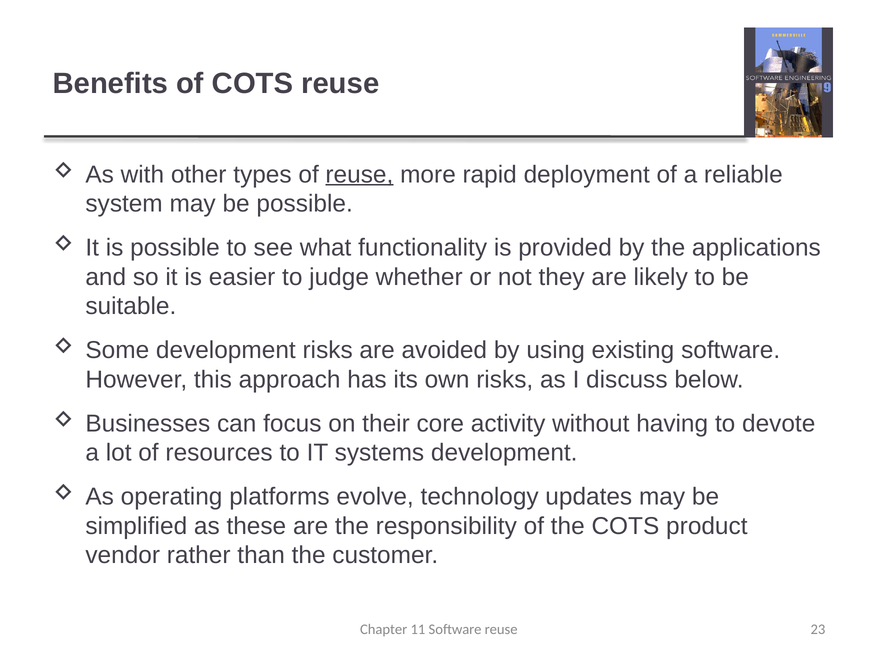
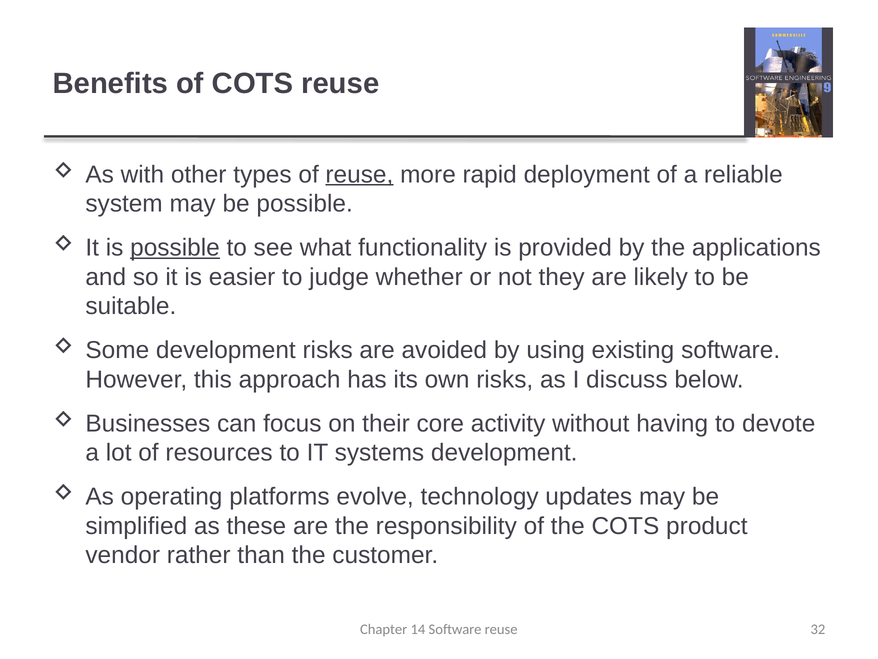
possible underline: none -> present (175, 248)
11: 11 -> 14 (418, 629)
23: 23 -> 32 (818, 629)
